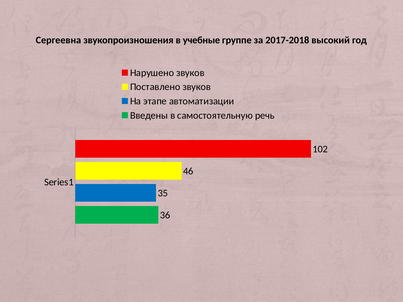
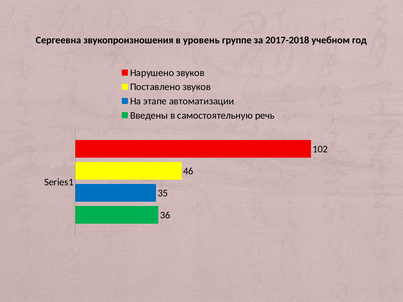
учебные: учебные -> уровень (201, 40)
высокий: высокий -> учебном (331, 40)
